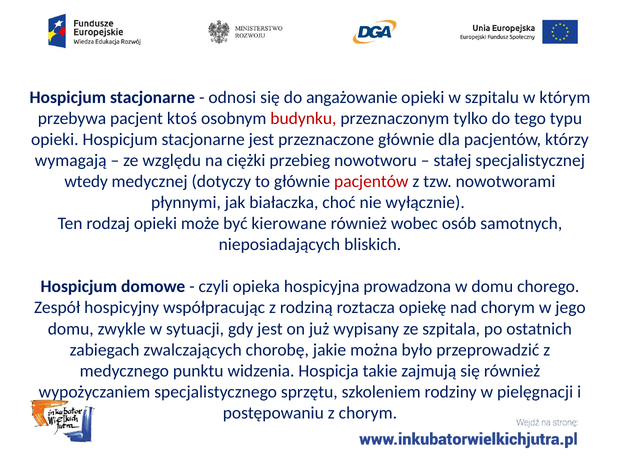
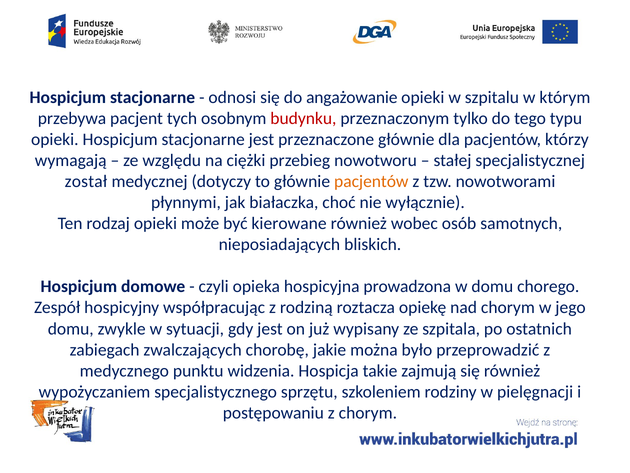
ktoś: ktoś -> tych (182, 118)
wtedy: wtedy -> został (86, 181)
pacjentów colour: red -> orange (371, 181)
